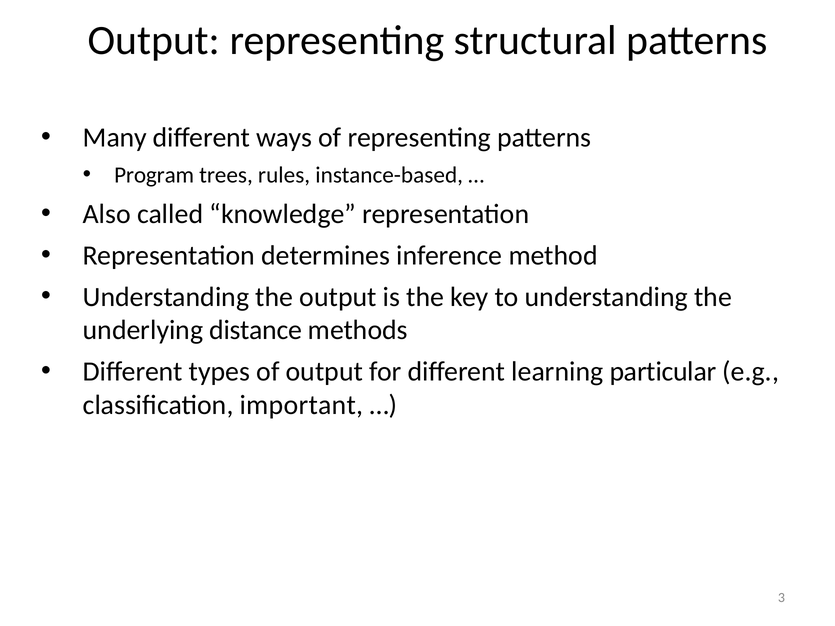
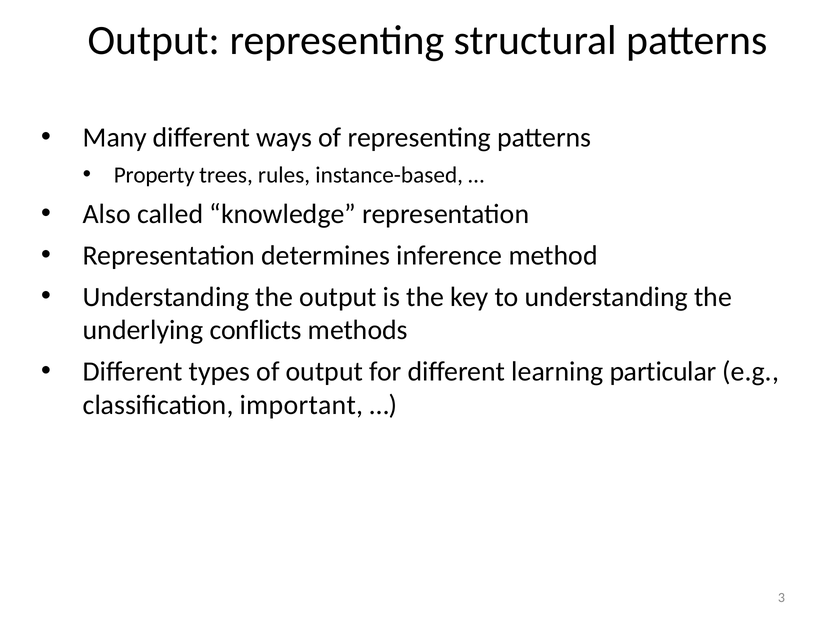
Program: Program -> Property (154, 175)
distance: distance -> conflicts (256, 330)
